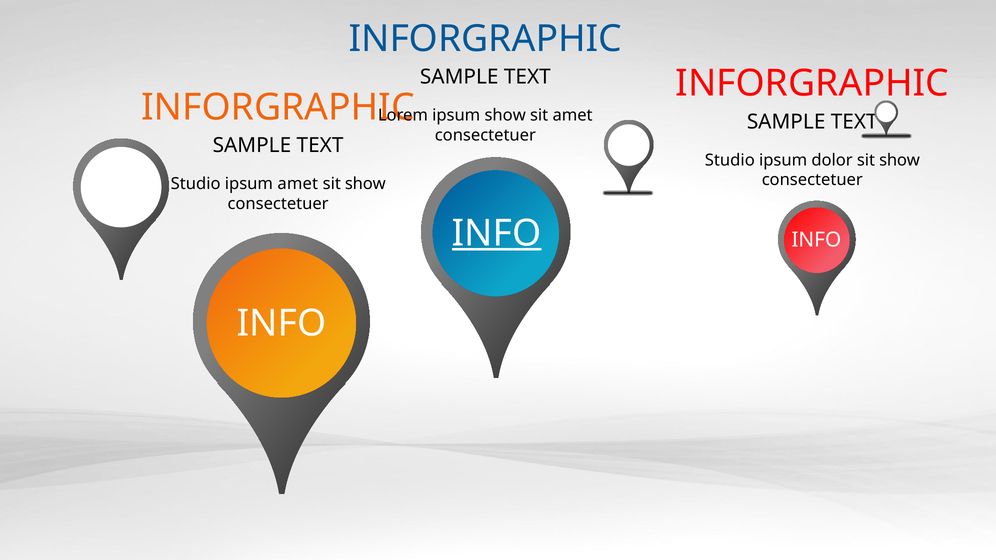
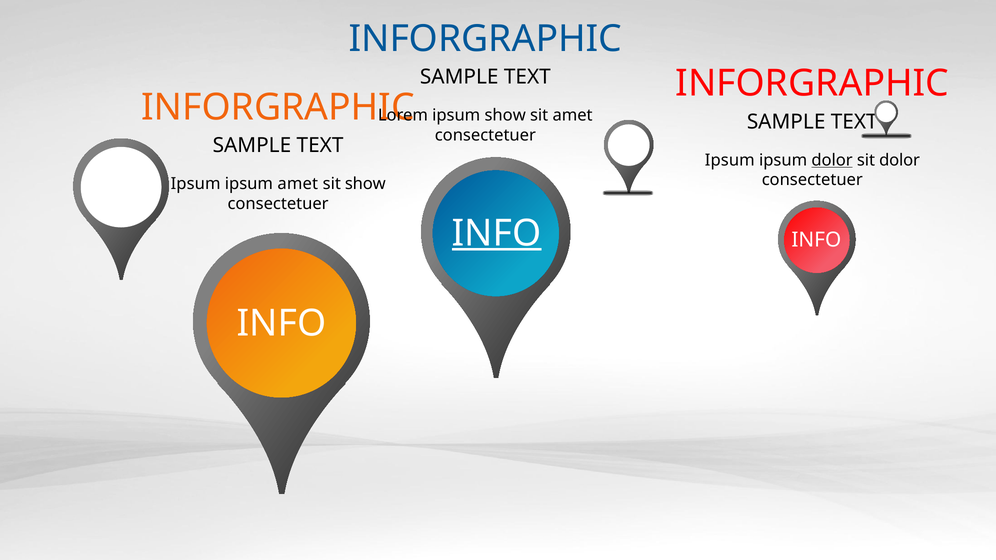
Studio: Studio -> Ipsum (730, 160)
dolor underline: none -> present (832, 160)
show: show -> dolor (900, 160)
Studio: Studio -> Ipsum (196, 184)
